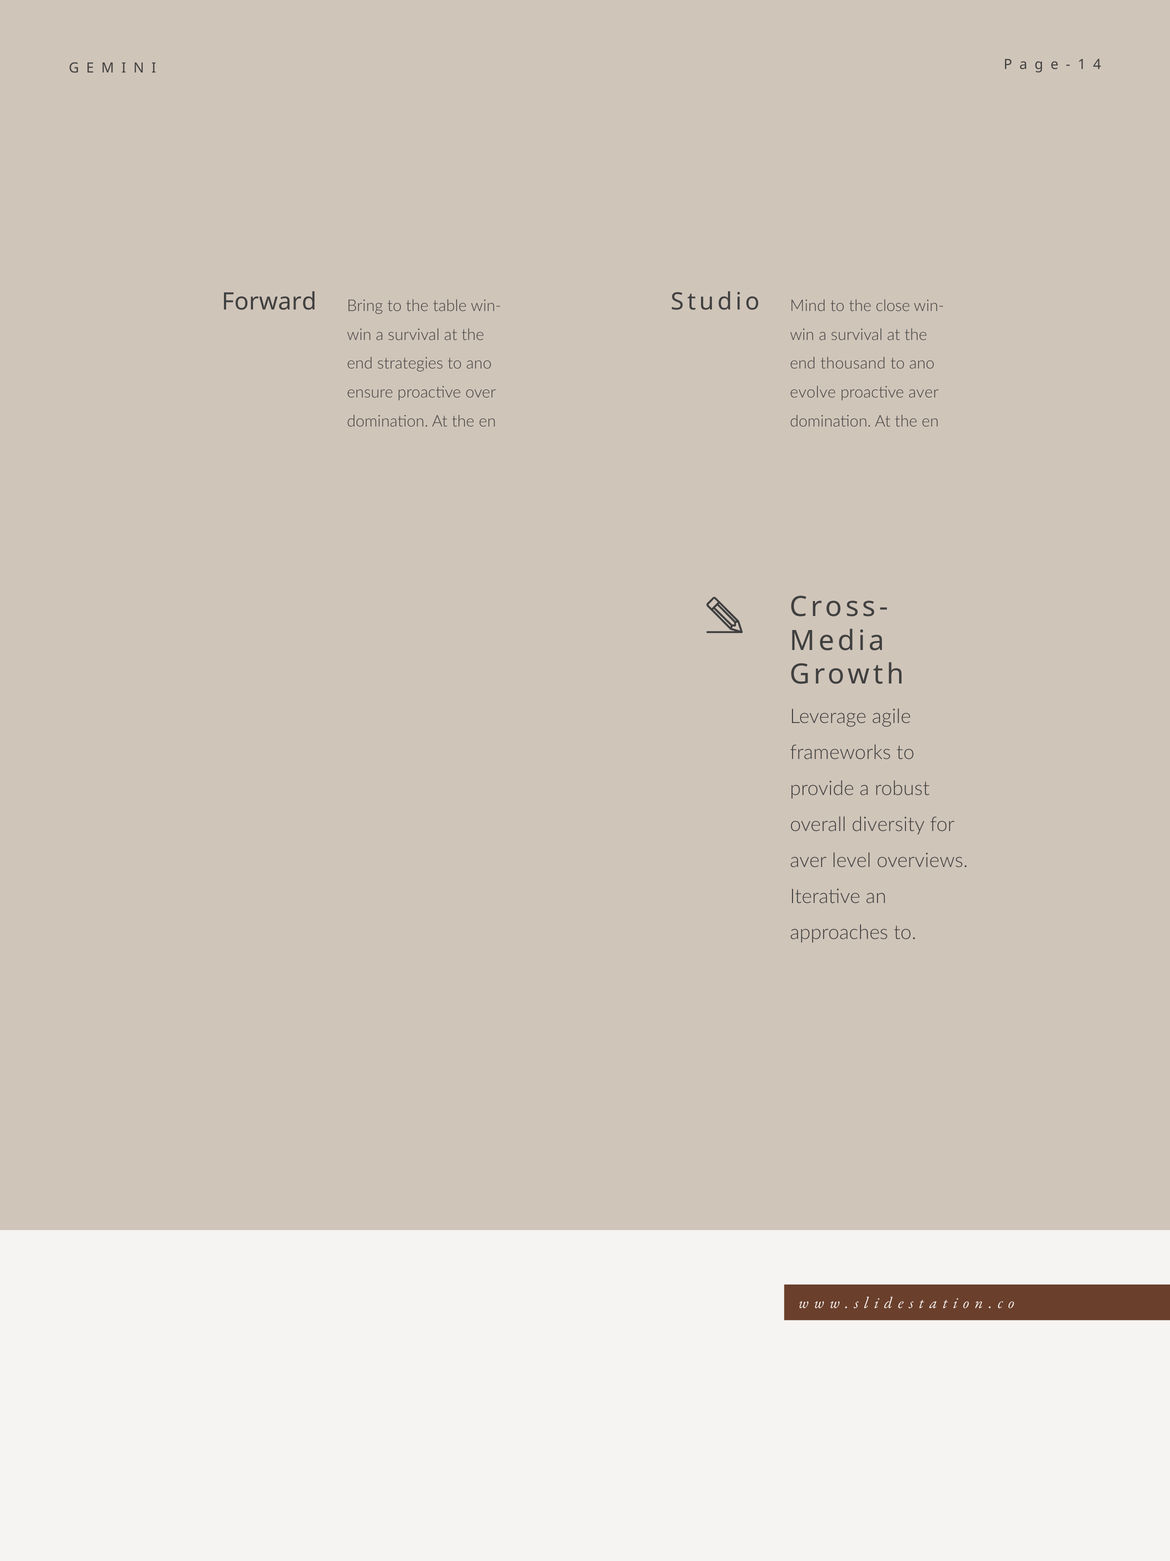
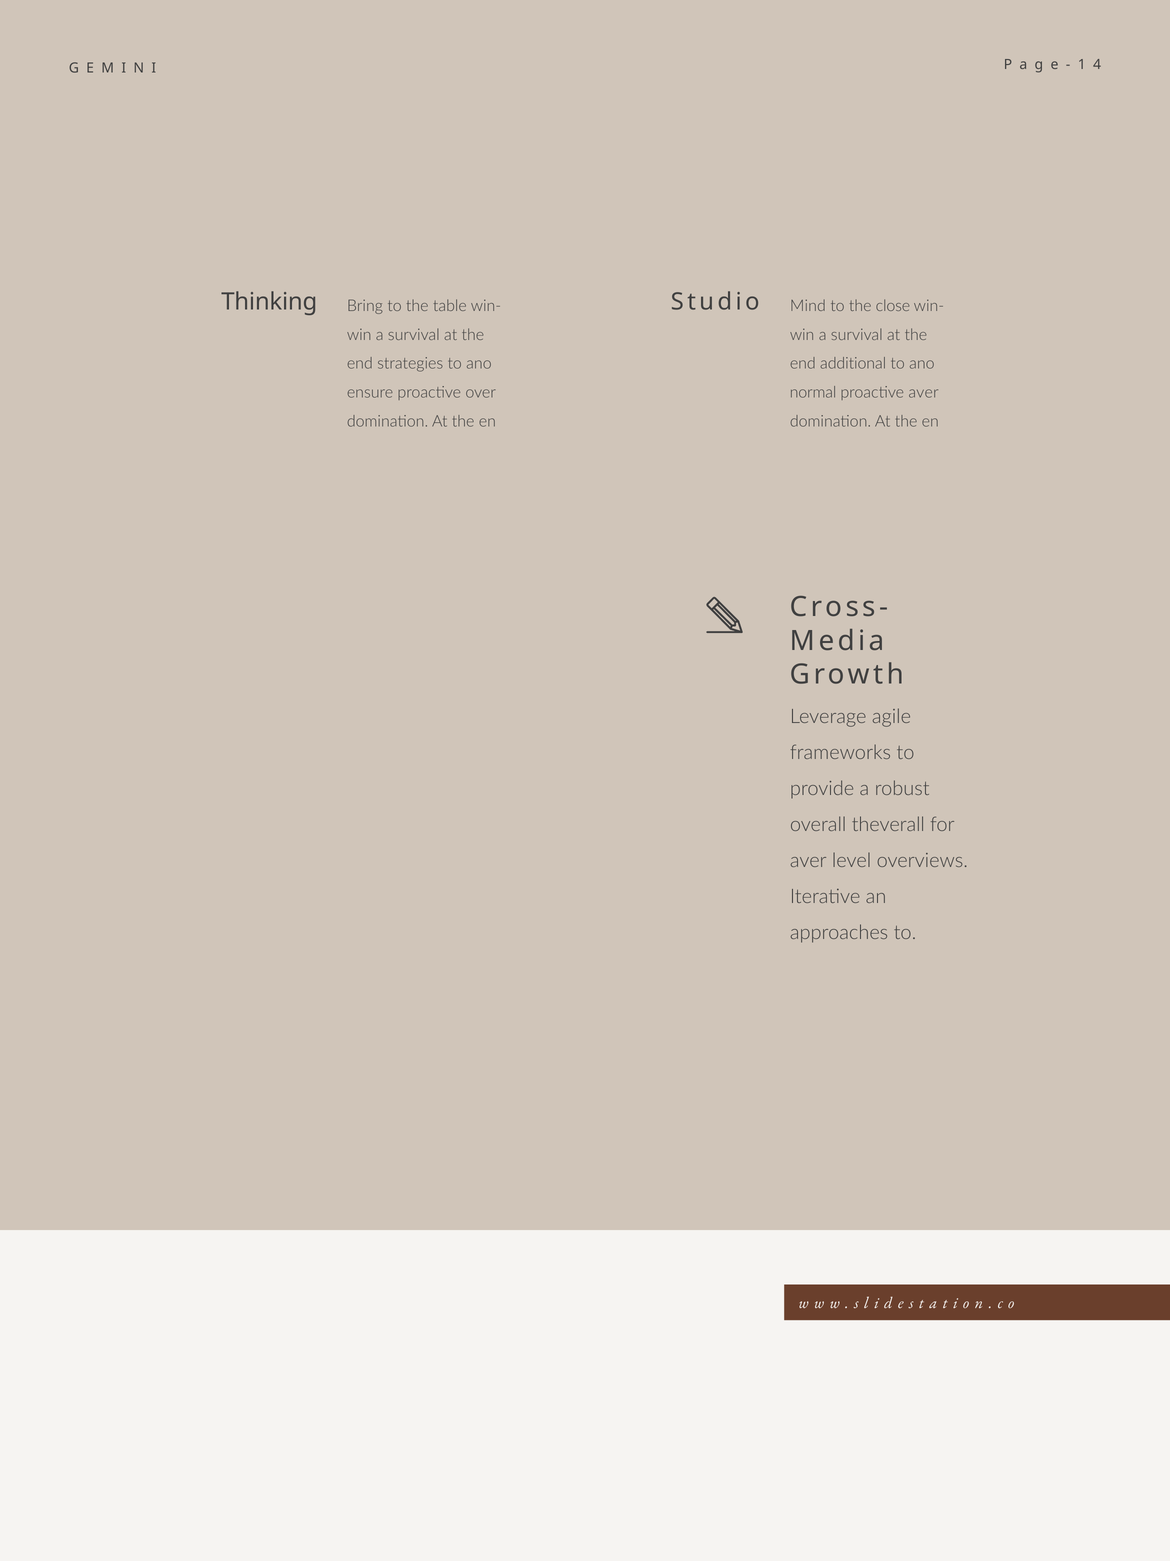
Forward: Forward -> Thinking (269, 301)
thousand: thousand -> additional (853, 363)
evolve: evolve -> normal (813, 392)
diversity: diversity -> theverall (888, 824)
